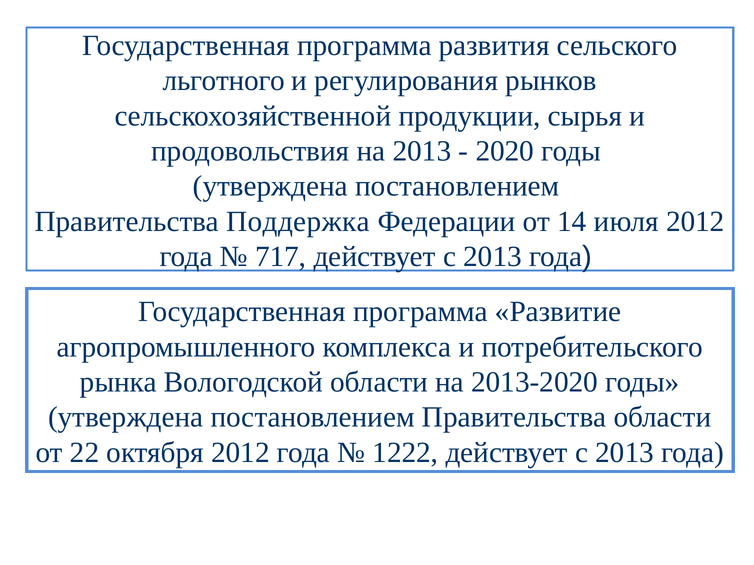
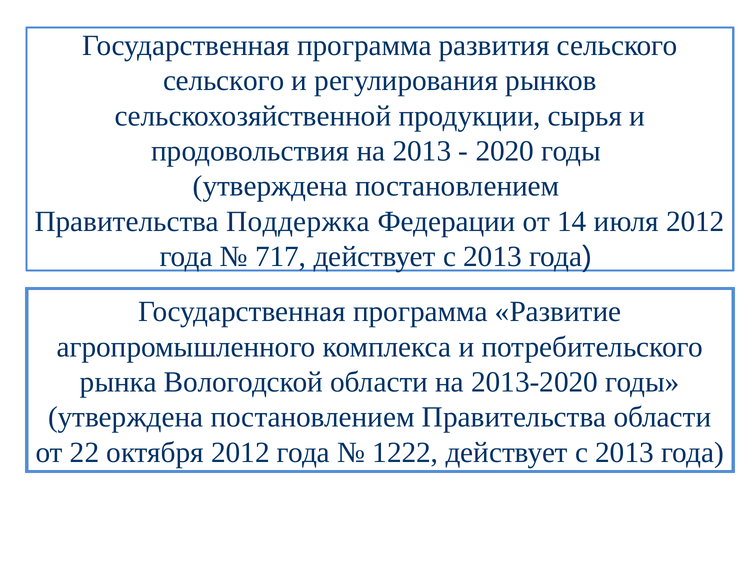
льготного: льготного -> сельского (224, 81)
